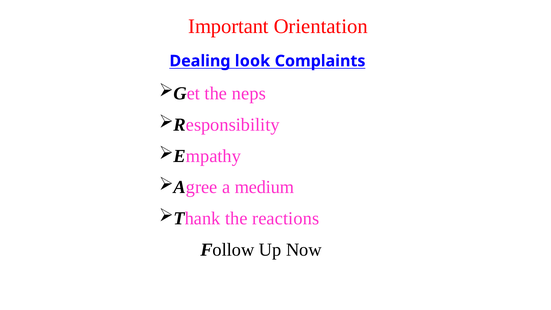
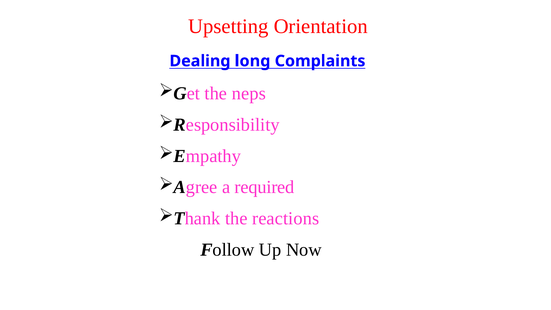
Important: Important -> Upsetting (228, 26)
look: look -> long (253, 61)
medium: medium -> required (264, 187)
